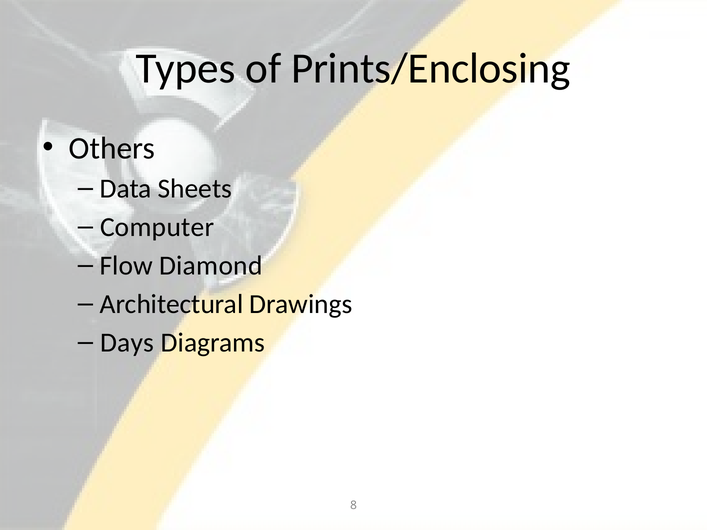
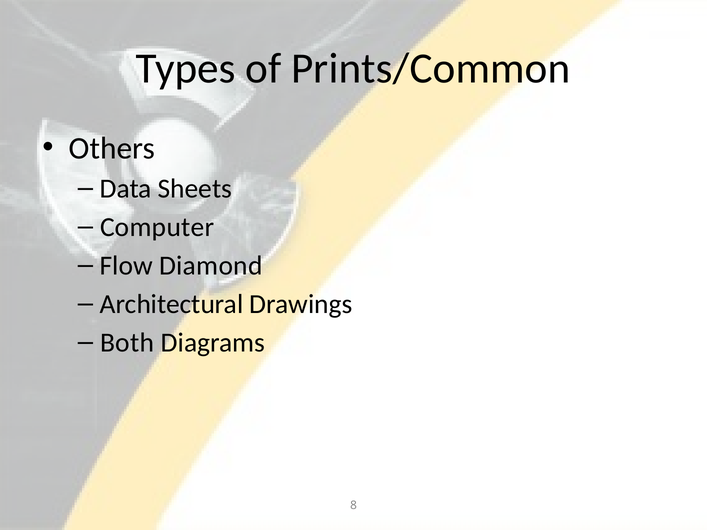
Prints/Enclosing: Prints/Enclosing -> Prints/Common (431, 68)
Days: Days -> Both (127, 343)
